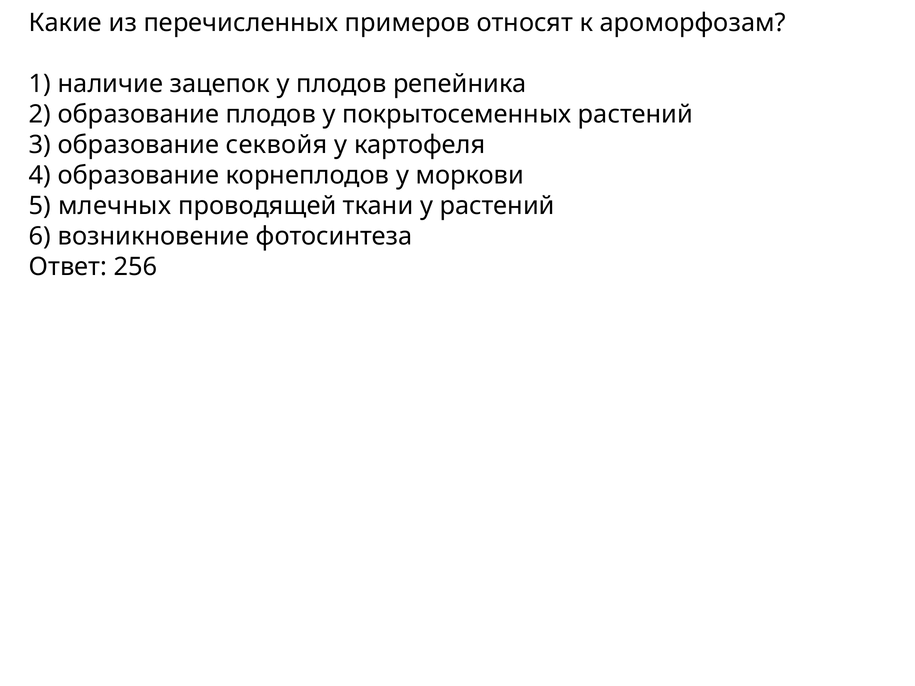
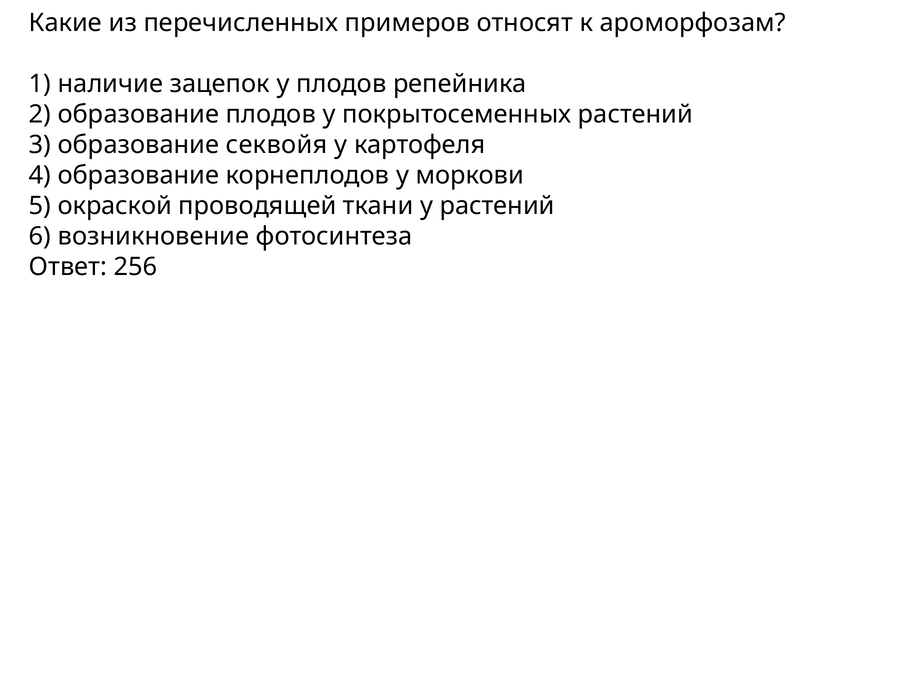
млечных: млечных -> окраской (115, 206)
